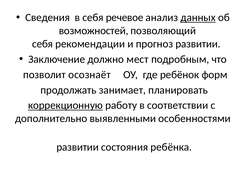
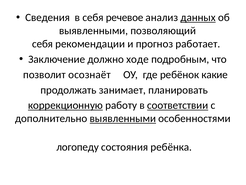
возможностей: возможностей -> выявленными (94, 31)
прогноз развитии: развитии -> работает (198, 44)
мест: мест -> ходе (138, 59)
форм: форм -> какие (215, 74)
соответствии underline: none -> present (178, 105)
выявленными underline: none -> present (123, 118)
развитии: развитии -> логопеду (78, 147)
